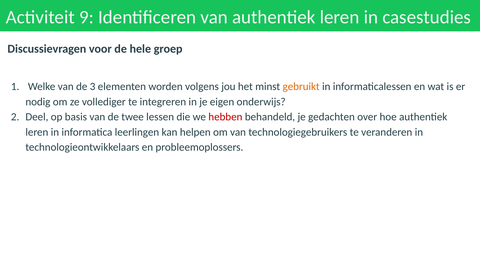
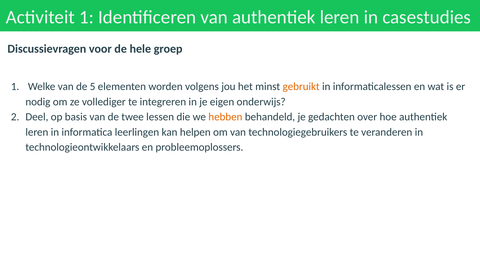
Activiteit 9: 9 -> 1 (86, 17)
3: 3 -> 5 (93, 87)
hebben colour: red -> orange (225, 117)
